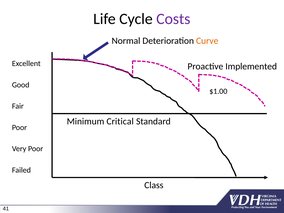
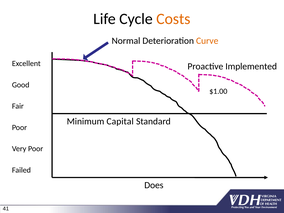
Costs colour: purple -> orange (173, 19)
Critical: Critical -> Capital (120, 121)
Class: Class -> Does (154, 185)
